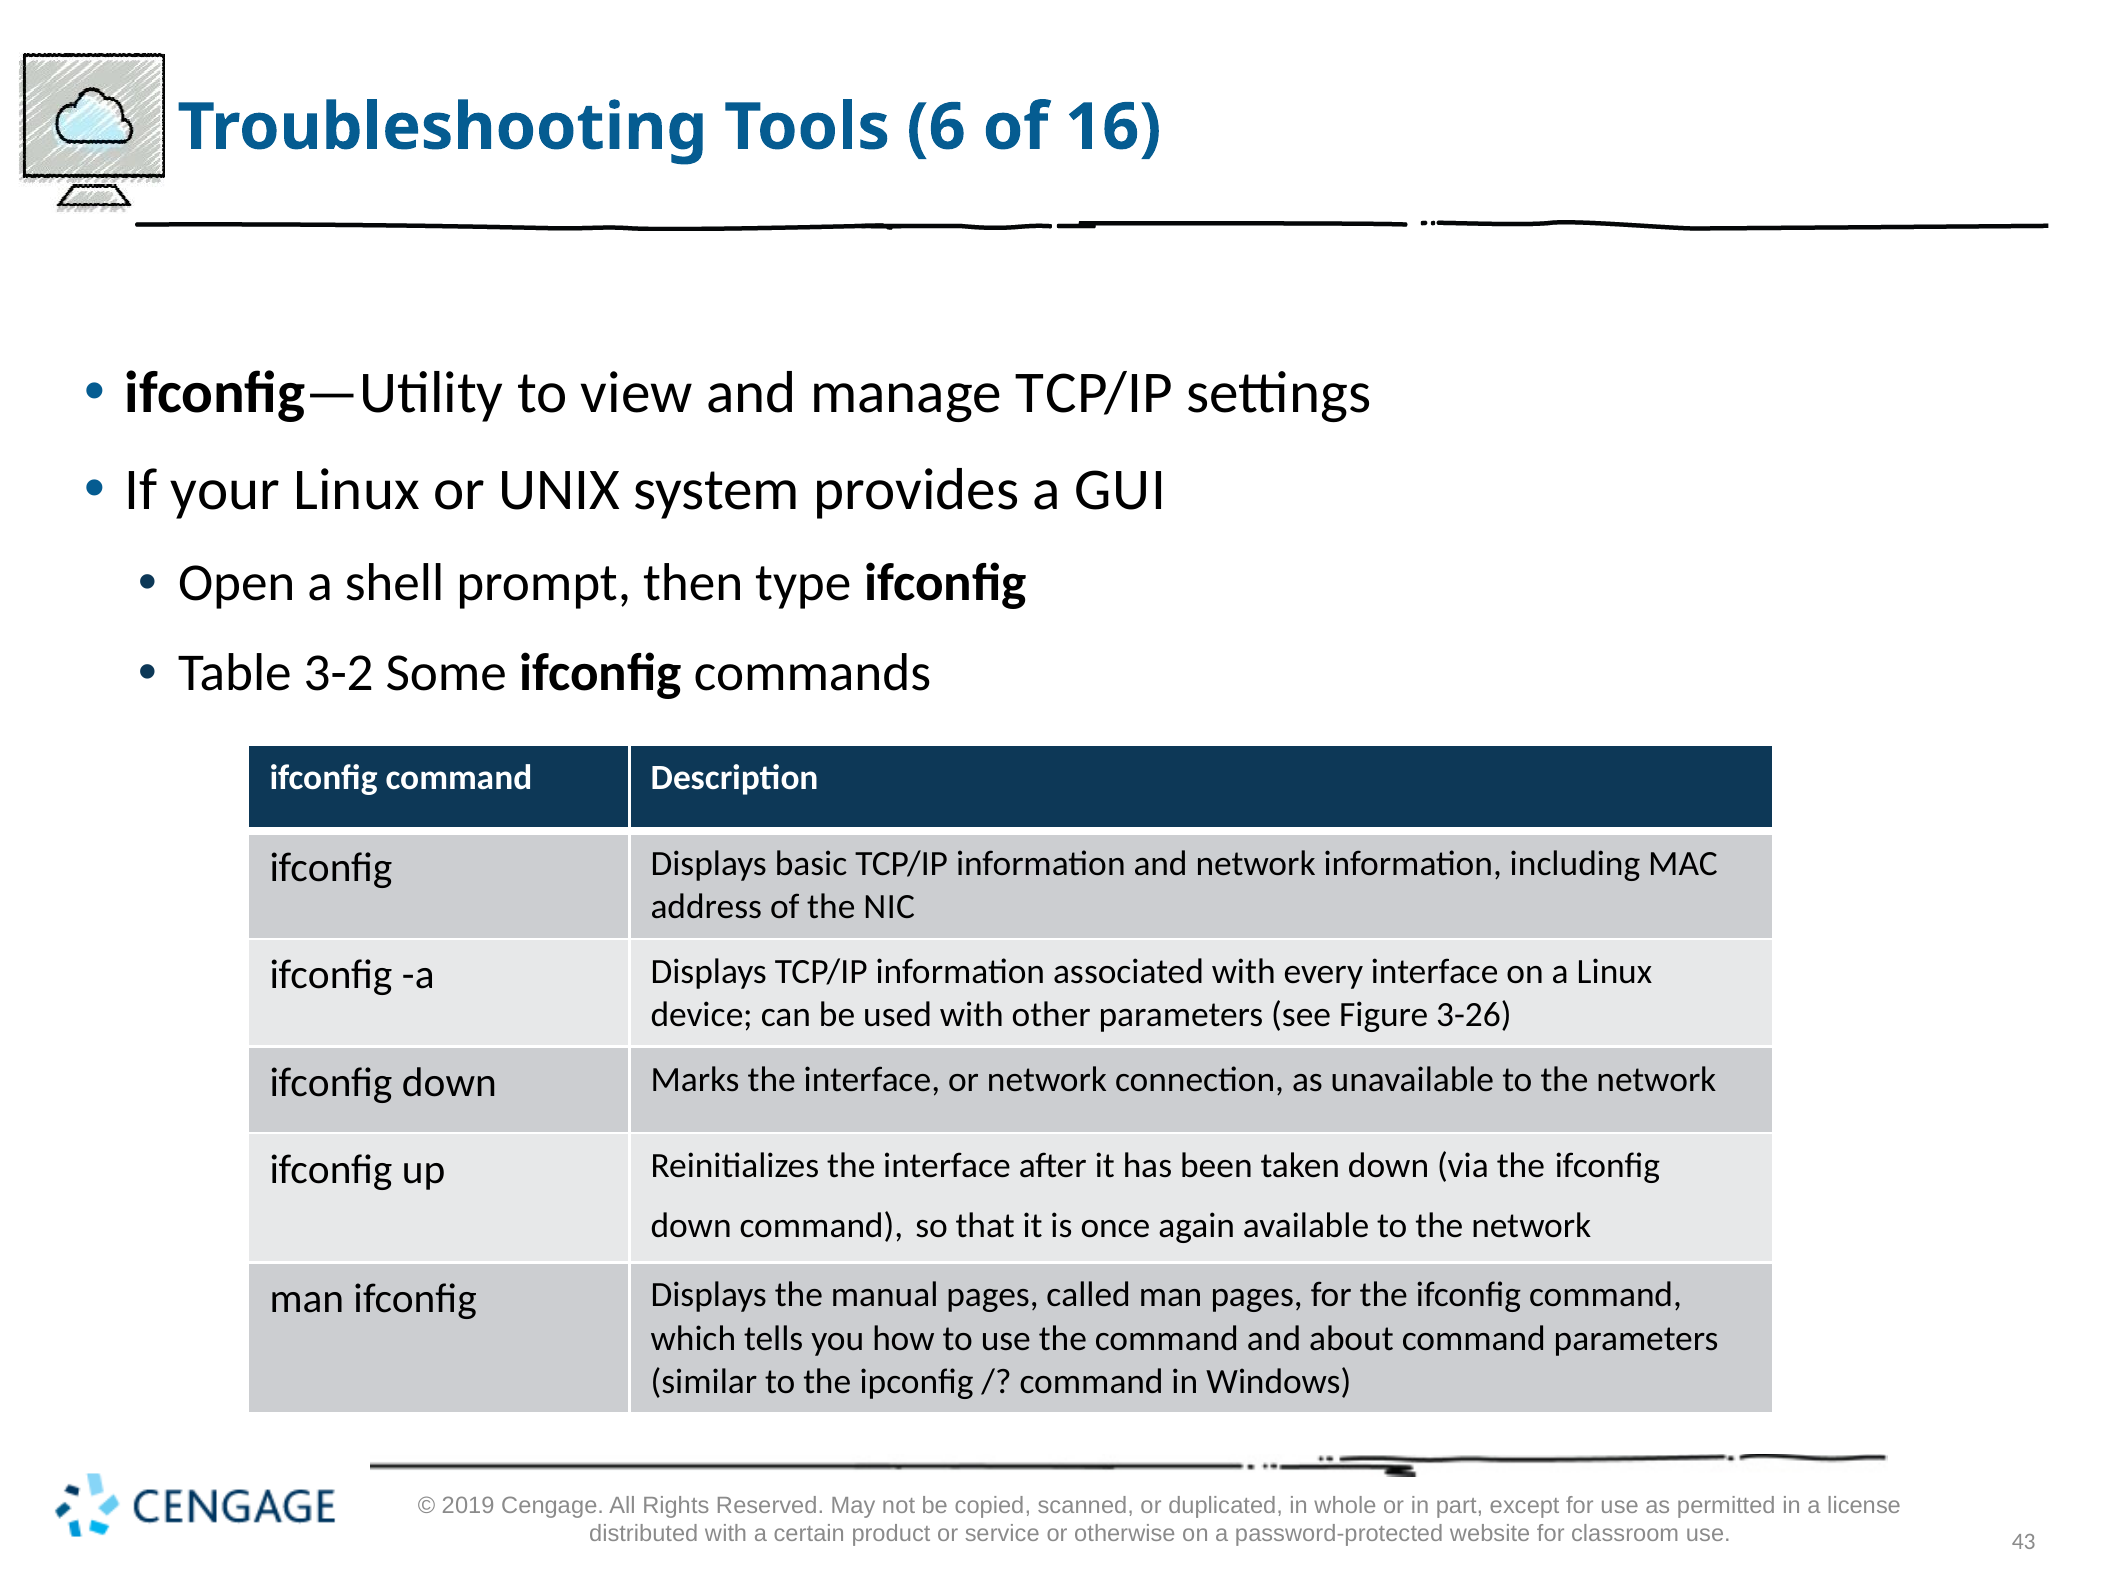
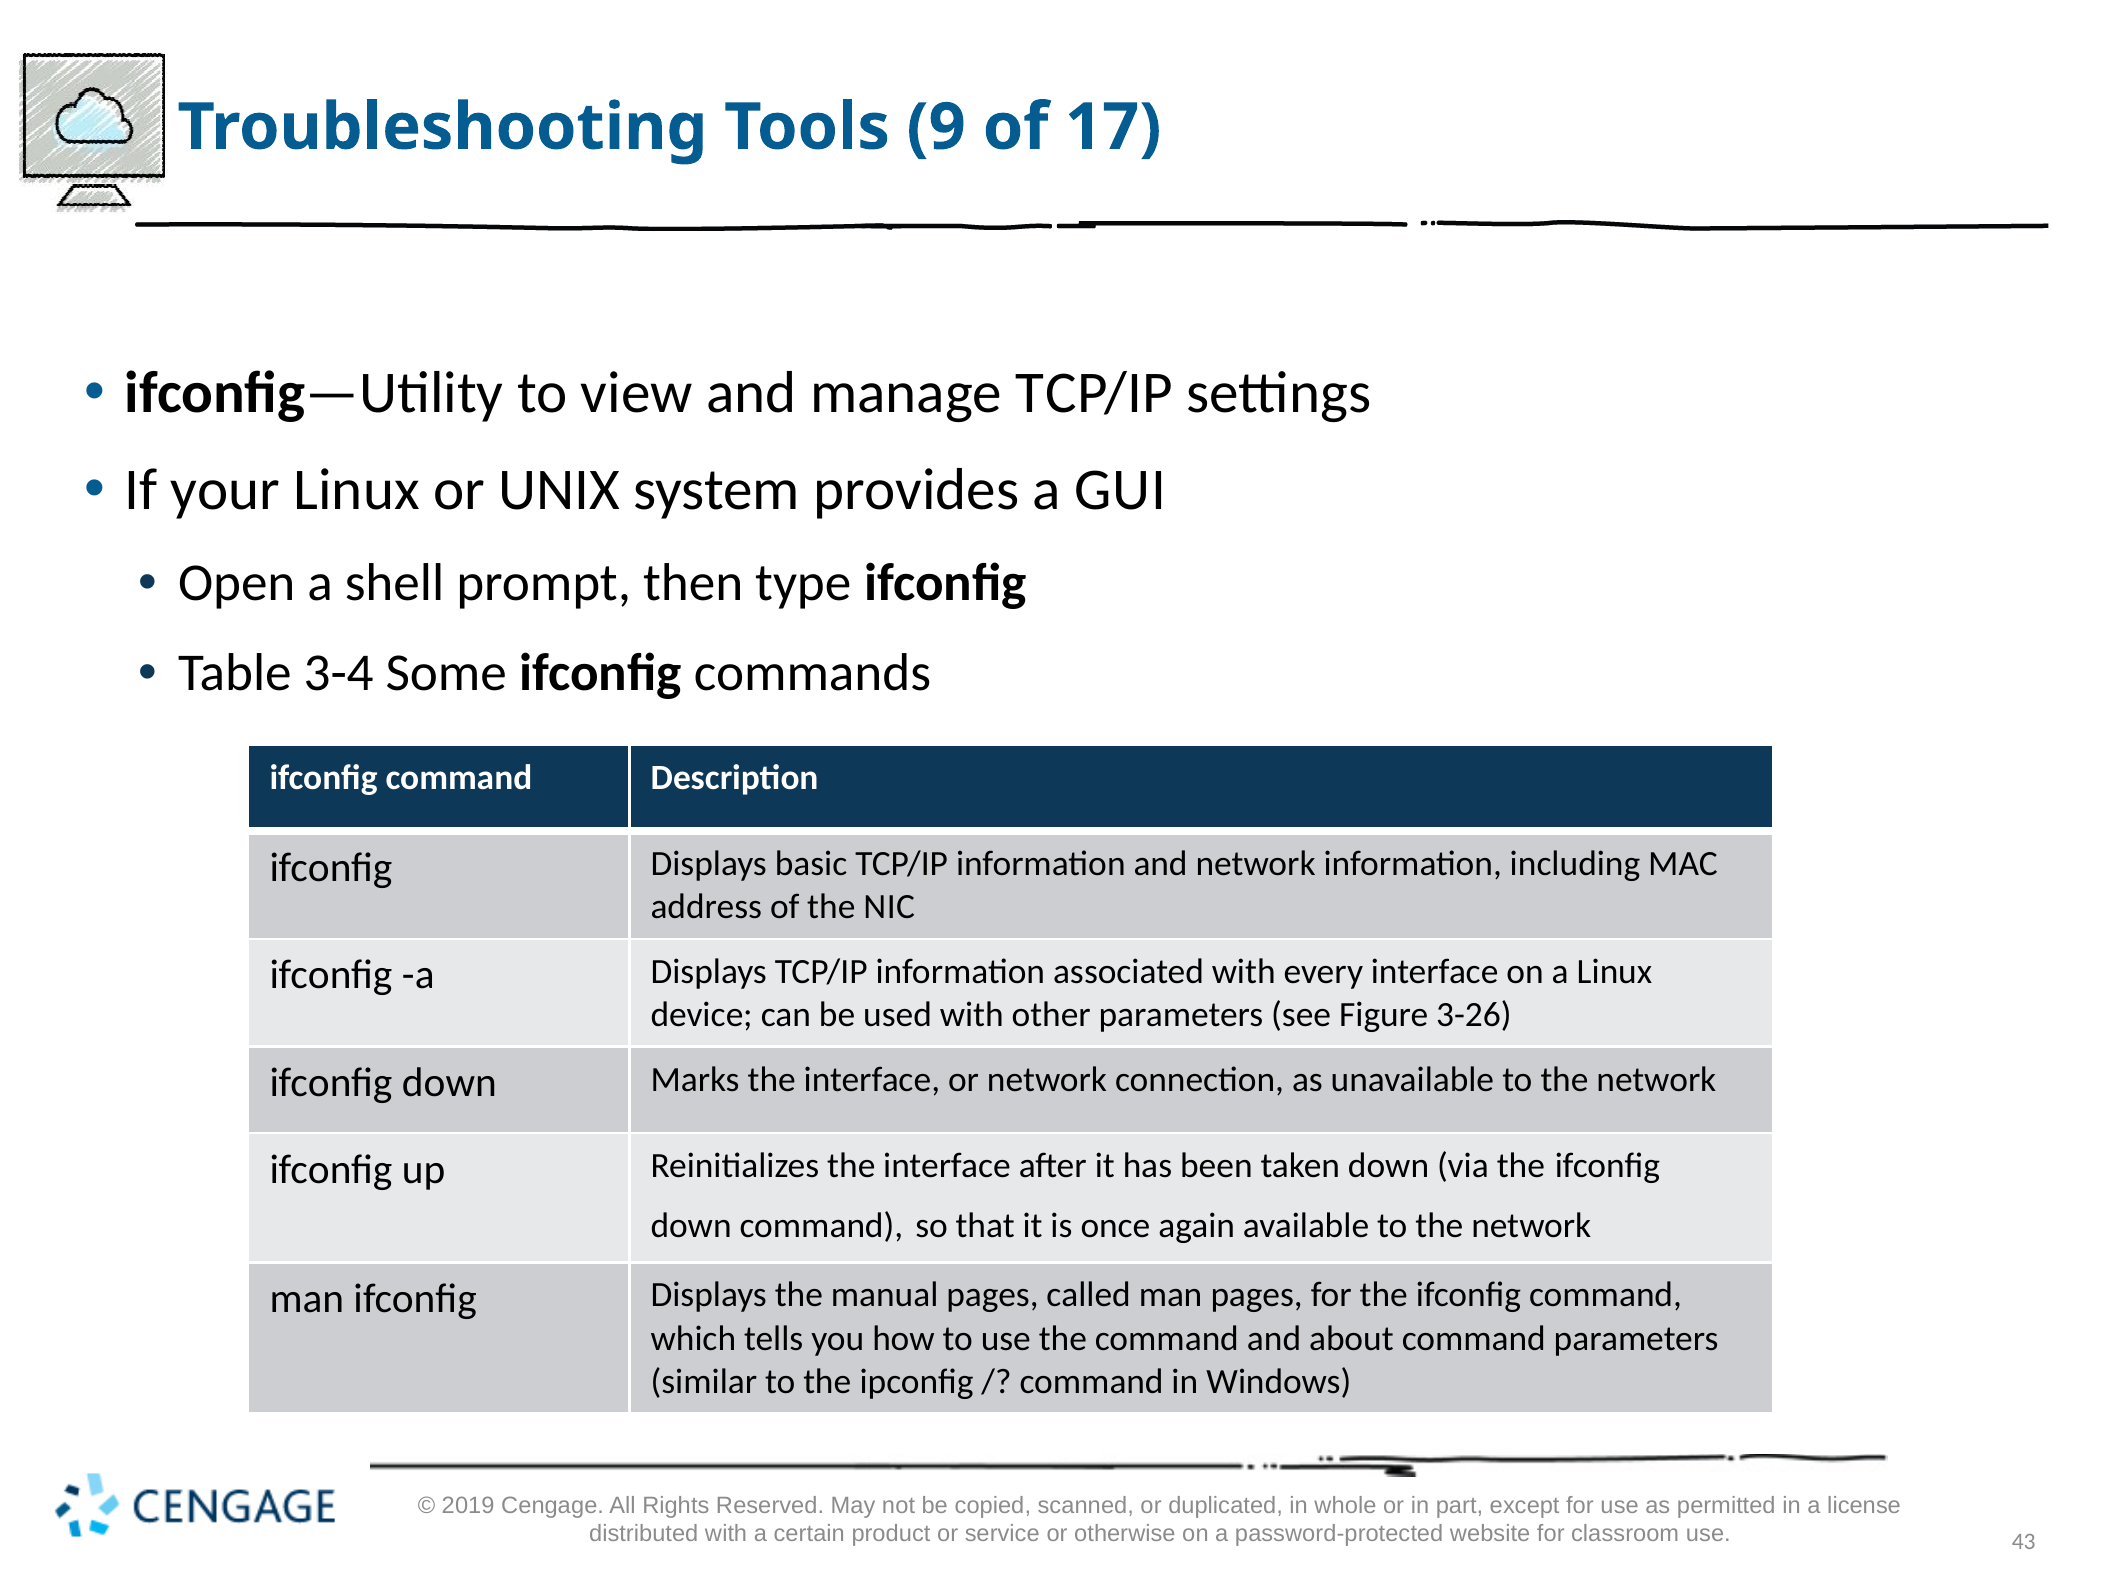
6: 6 -> 9 (936, 127)
16: 16 -> 17 (1113, 127)
3-2: 3-2 -> 3-4 (339, 673)
